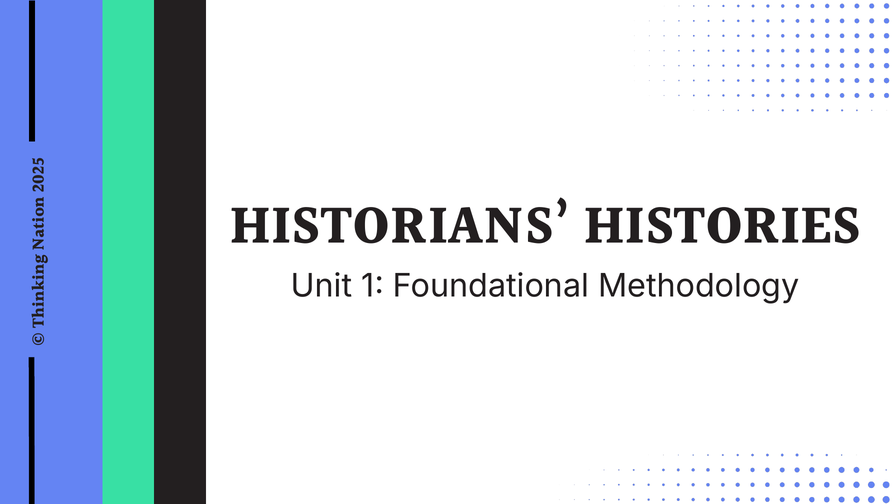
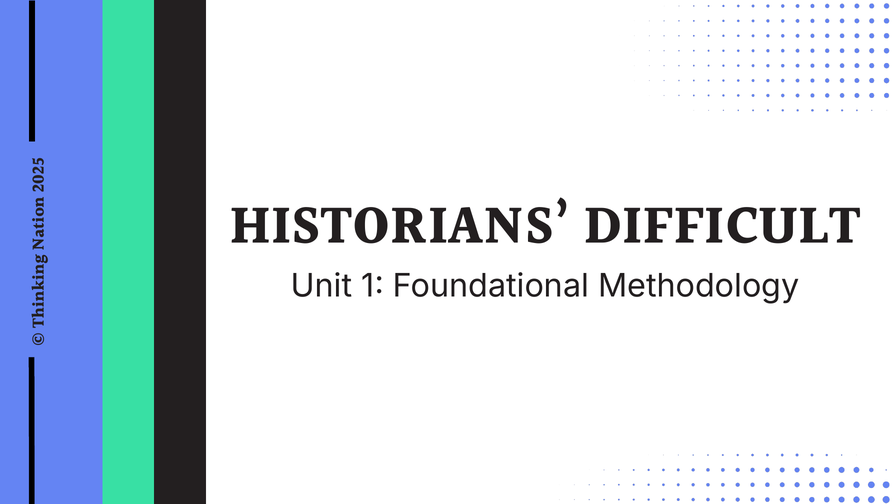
HISTORIES: HISTORIES -> DIFFICULT (722, 228)
